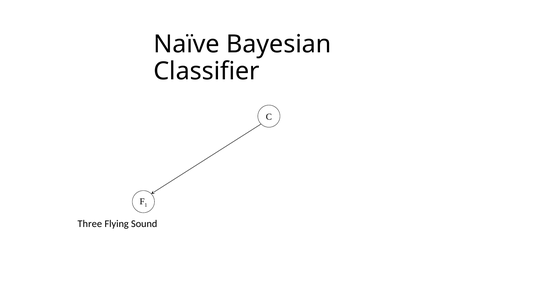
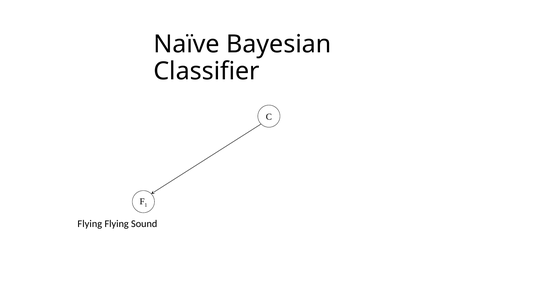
Three: Three -> Flying (90, 224)
